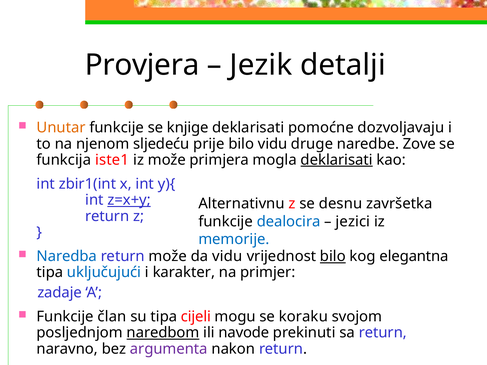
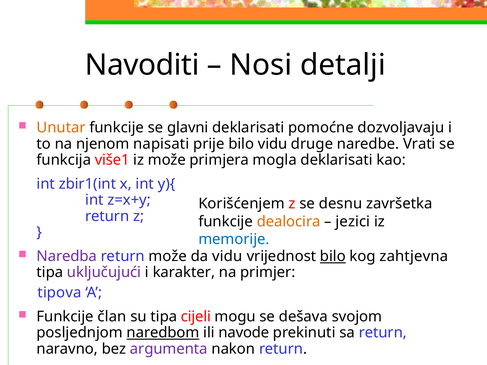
Provjera: Provjera -> Navoditi (142, 65)
Jezik: Jezik -> Nosi (261, 65)
knjige: knjige -> glavni (188, 128)
sljedeću: sljedeću -> napisati (161, 144)
Zove: Zove -> Vrati (419, 144)
iste1: iste1 -> više1 (112, 160)
deklarisati underline: present -> none (337, 160)
z=x+y underline: present -> none (129, 200)
Alternativnu: Alternativnu -> Korišćenjem (242, 204)
dealocira colour: blue -> orange (289, 222)
Naredba colour: blue -> purple (67, 257)
elegantna: elegantna -> zahtjevna (414, 257)
uključujući colour: blue -> purple (104, 273)
zadaje: zadaje -> tipova (59, 293)
koraku: koraku -> dešava (303, 317)
